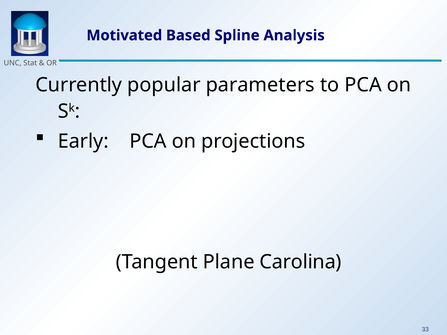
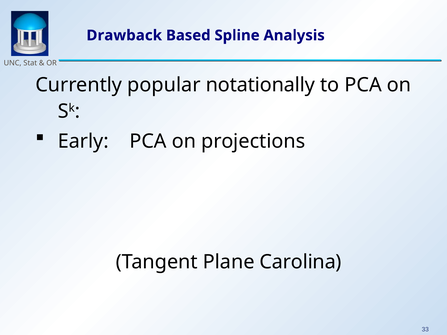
Motivated: Motivated -> Drawback (124, 35)
parameters: parameters -> notationally (260, 85)
